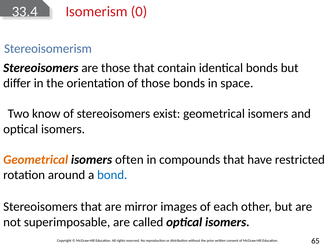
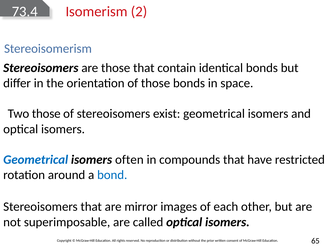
33.4: 33.4 -> 73.4 (25, 11)
0: 0 -> 2 (139, 11)
Two know: know -> those (46, 114)
Geometrical colour: orange -> blue (36, 160)
